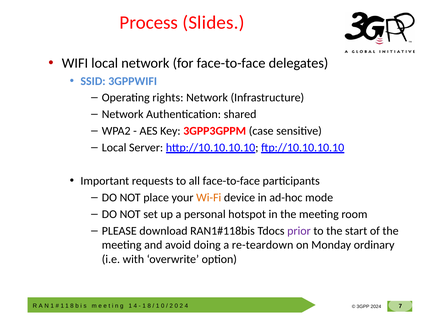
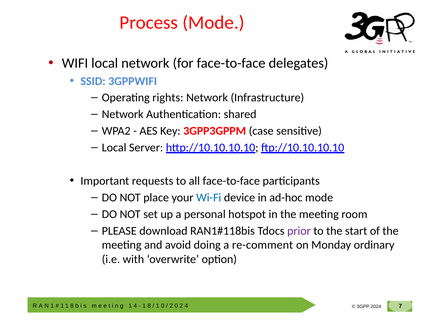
Process Slides: Slides -> Mode (214, 23)
Wi-Fi colour: orange -> blue (209, 198)
re-teardown: re-teardown -> re-comment (263, 245)
